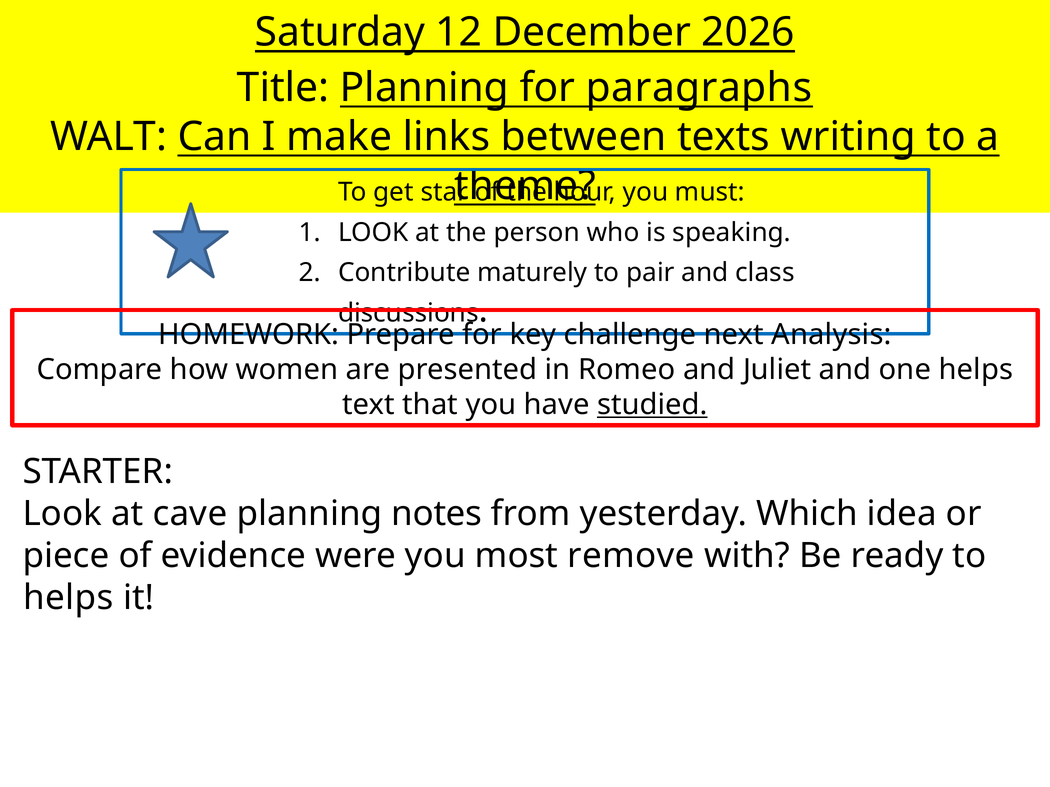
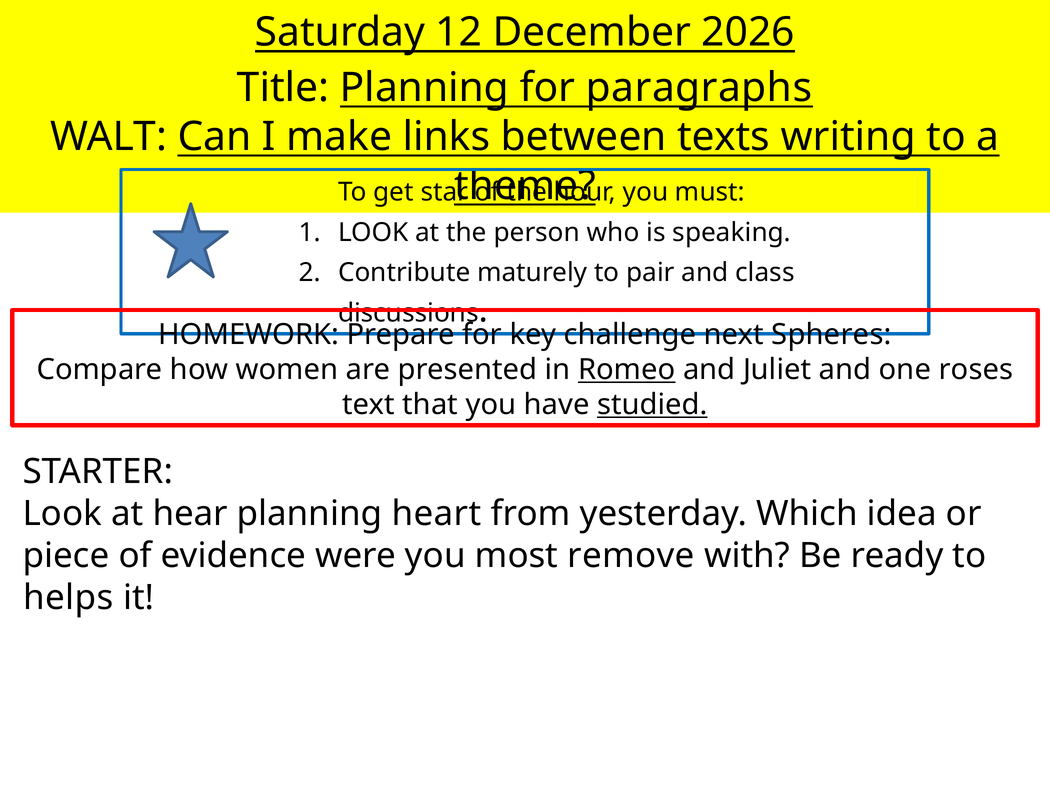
Analysis: Analysis -> Spheres (831, 335)
Romeo underline: none -> present (627, 370)
one helps: helps -> roses (976, 370)
cave: cave -> hear (190, 514)
notes: notes -> heart (436, 514)
